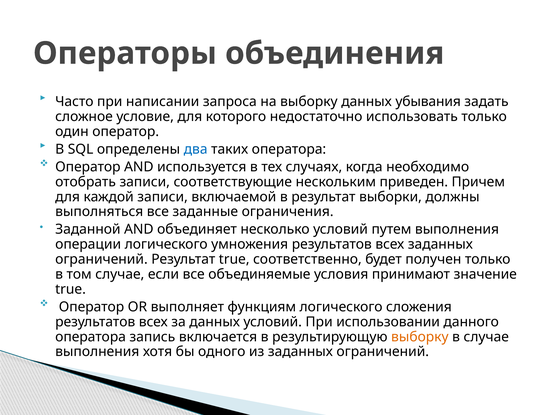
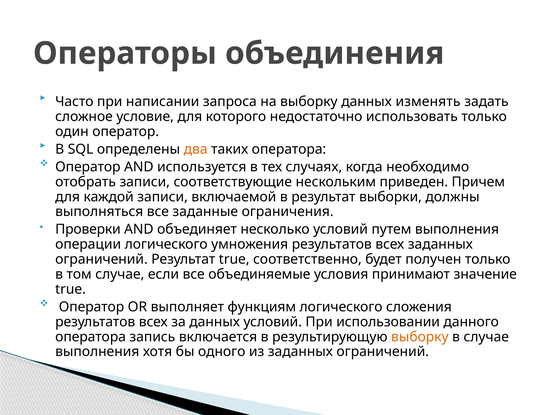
убывания: убывания -> изменять (428, 102)
два colour: blue -> orange (196, 149)
Заданной: Заданной -> Проверки (88, 229)
